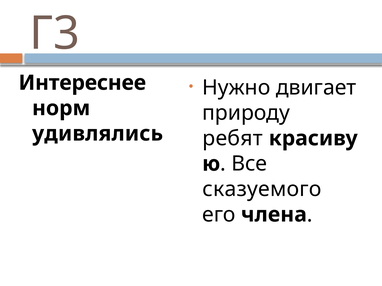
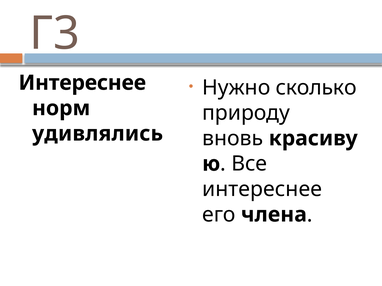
двигает: двигает -> сколько (316, 88)
ребят: ребят -> вновь (233, 139)
сказуемого: сказуемого -> интереснее (262, 189)
